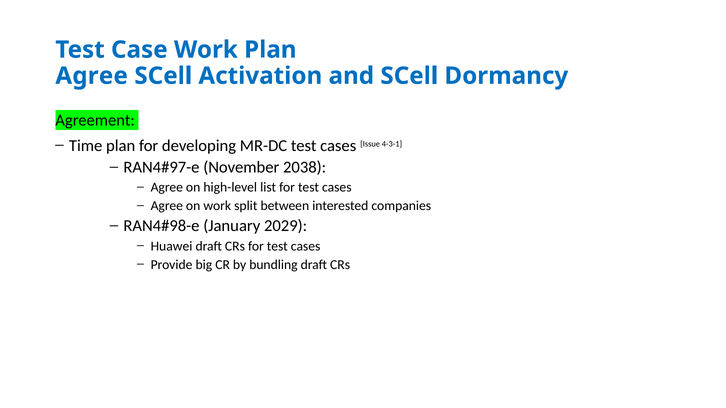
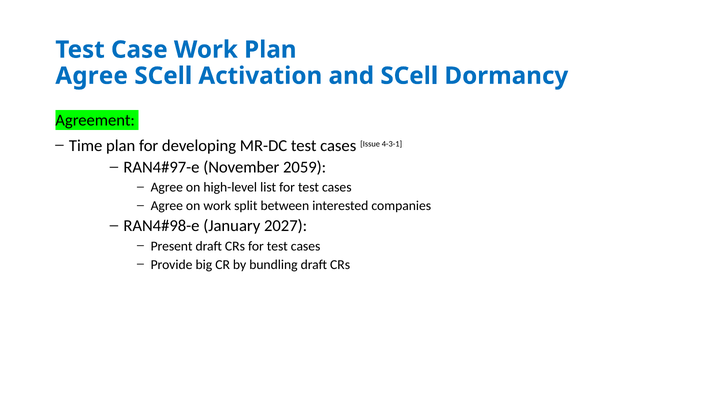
2038: 2038 -> 2059 (305, 168)
2029: 2029 -> 2027 (286, 226)
Huawei: Huawei -> Present (172, 246)
